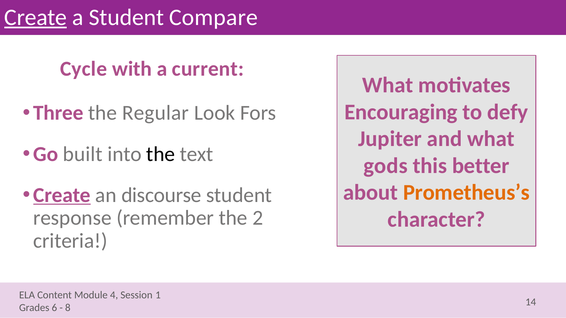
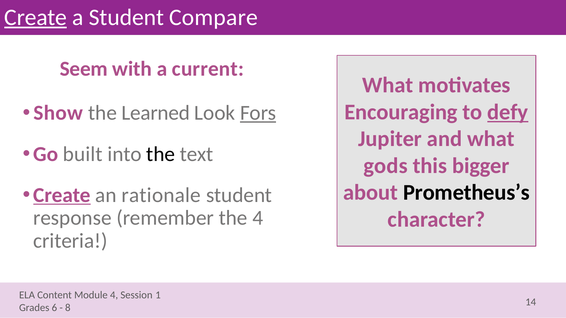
Cycle: Cycle -> Seem (84, 69)
Three: Three -> Show (58, 113)
Regular: Regular -> Learned (156, 113)
Fors underline: none -> present (258, 113)
defy underline: none -> present (508, 112)
better: better -> bigger (481, 166)
Prometheus’s colour: orange -> black (466, 193)
discourse: discourse -> rationale (161, 195)
the 2: 2 -> 4 (258, 218)
